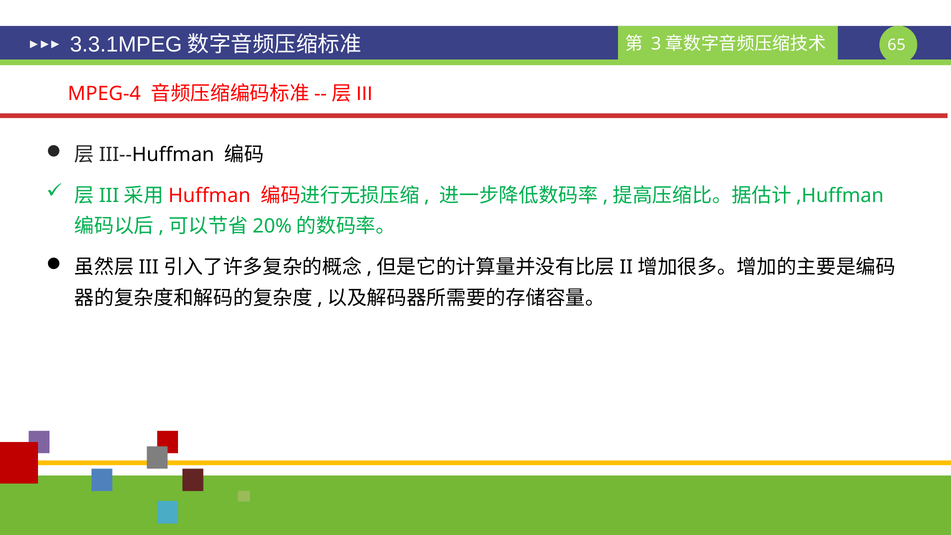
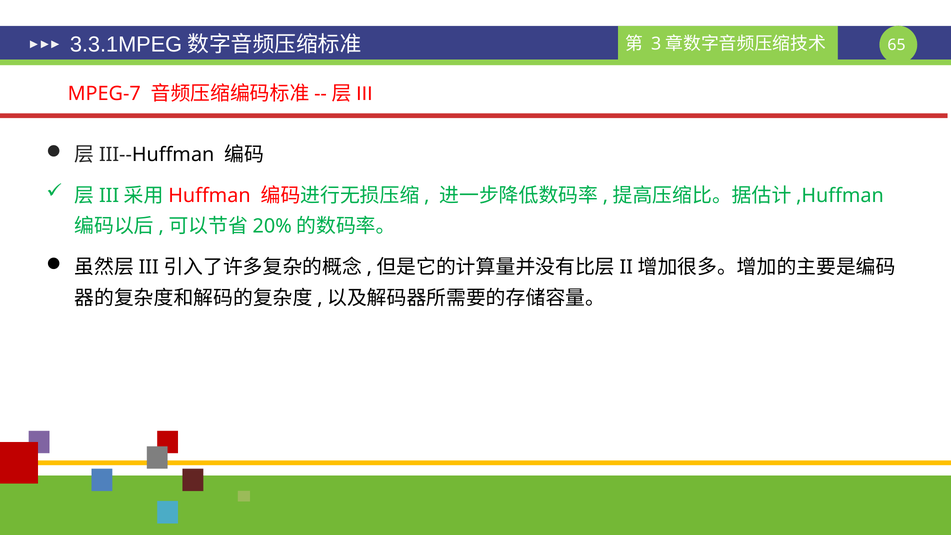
MPEG-4: MPEG-4 -> MPEG-7 (104, 94)
